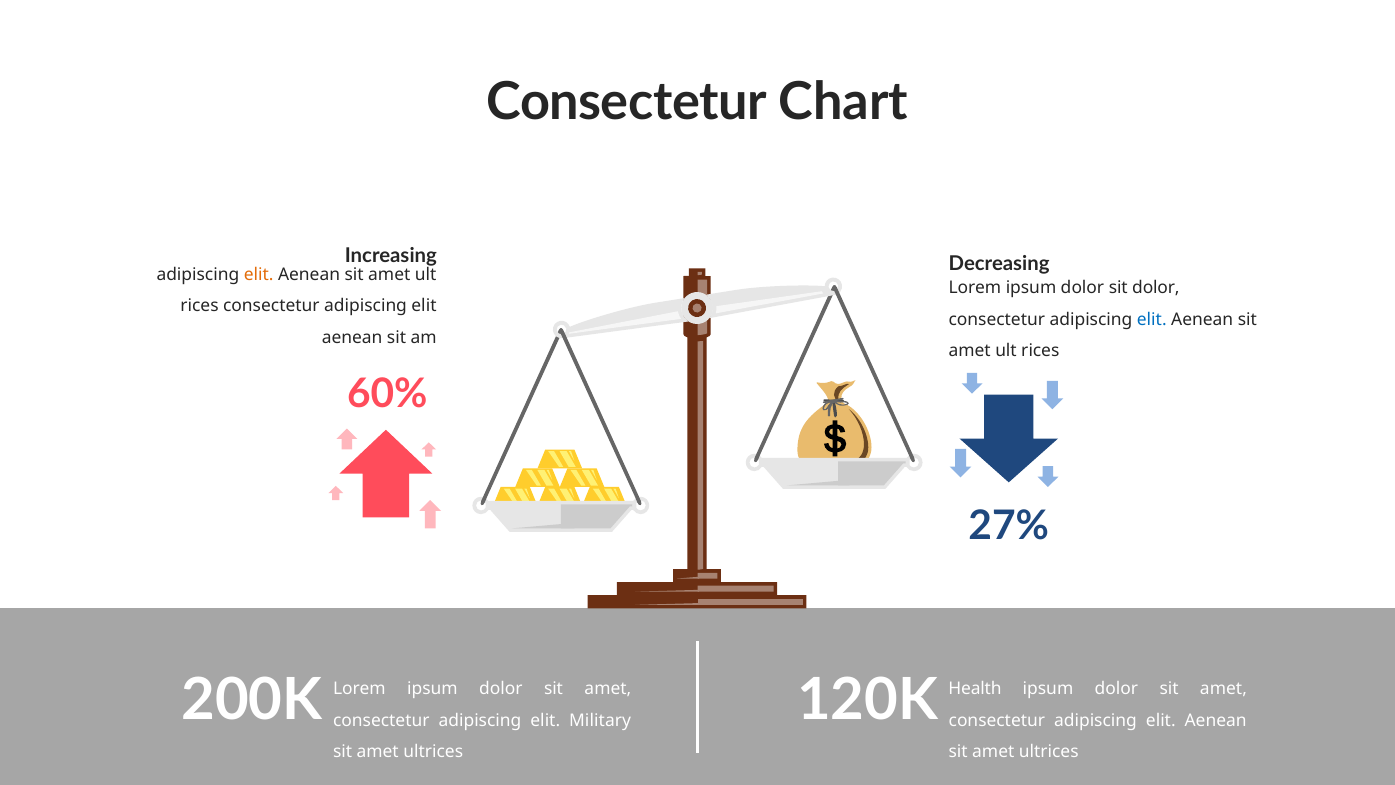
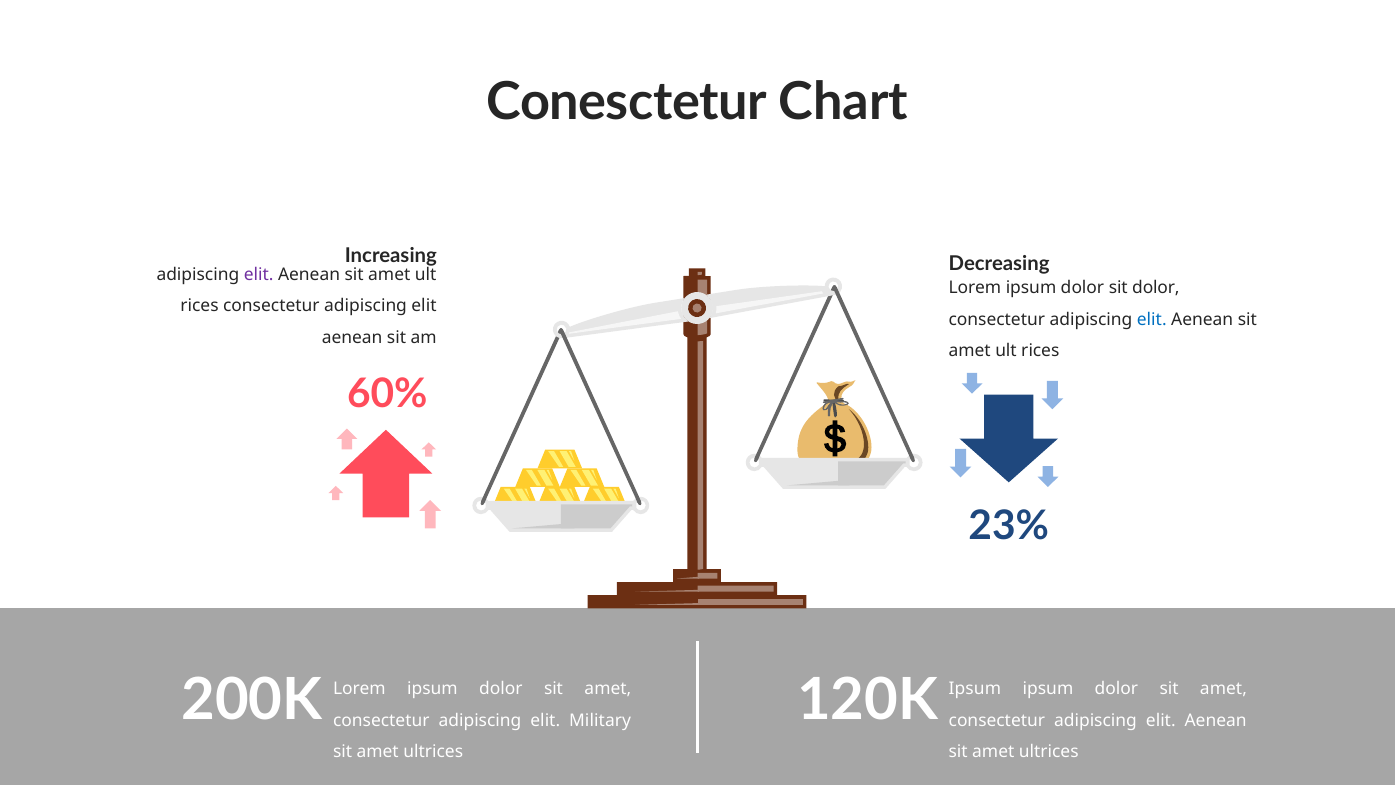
Consectetur: Consectetur -> Conesctetur (626, 102)
elit colour: orange -> purple (259, 275)
27%: 27% -> 23% (1009, 525)
120K Health: Health -> Ipsum (975, 689)
